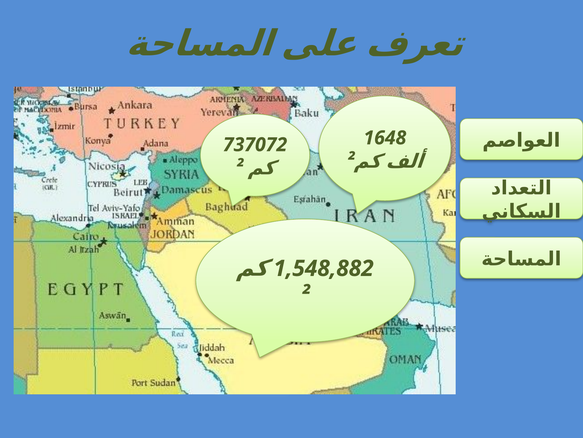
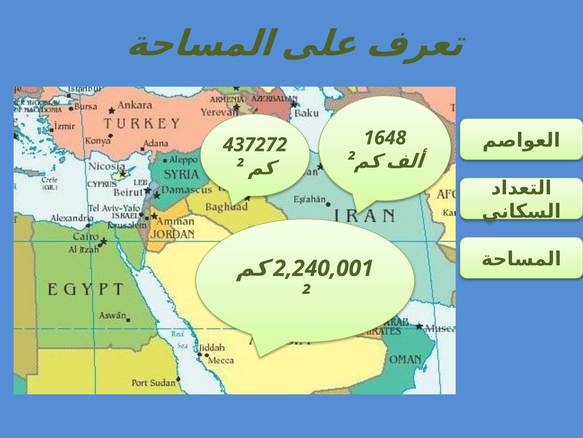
737072: 737072 -> 437272 (255, 145)
1,548,882: 1,548,882 -> 2,240,001 (324, 268)
